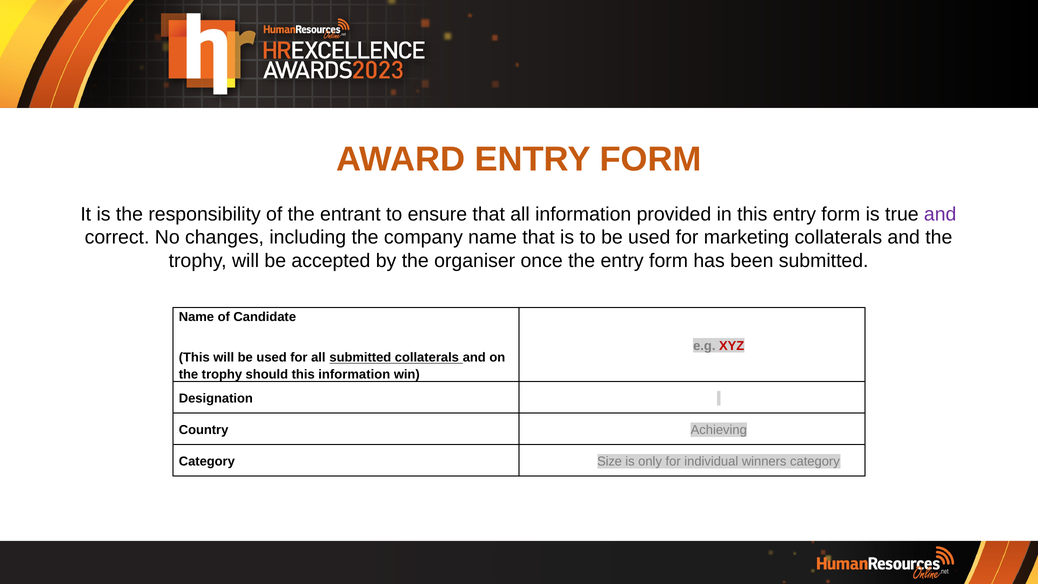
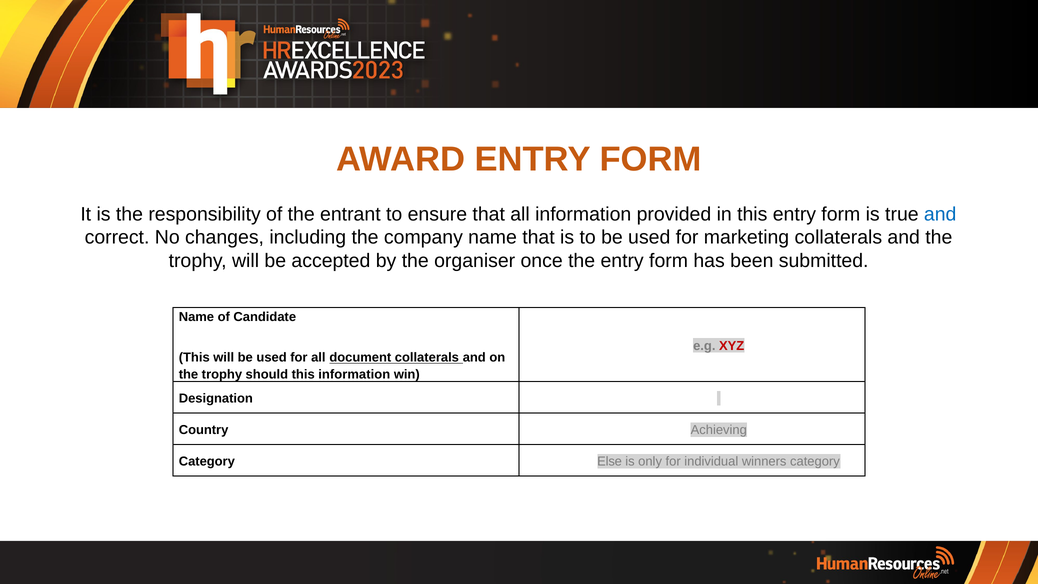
and colour: purple -> blue (940, 214)
all submitted: submitted -> document (360, 358)
Size: Size -> Else (610, 462)
